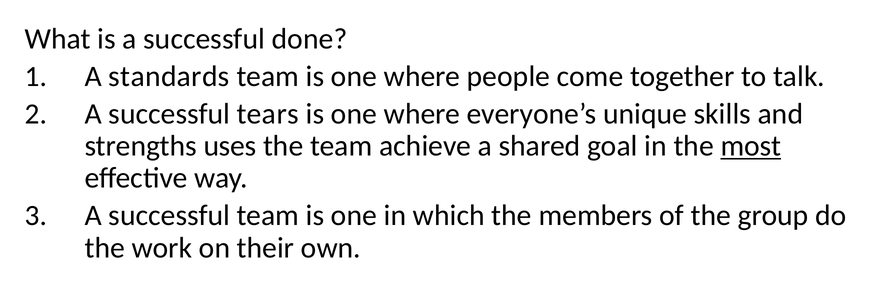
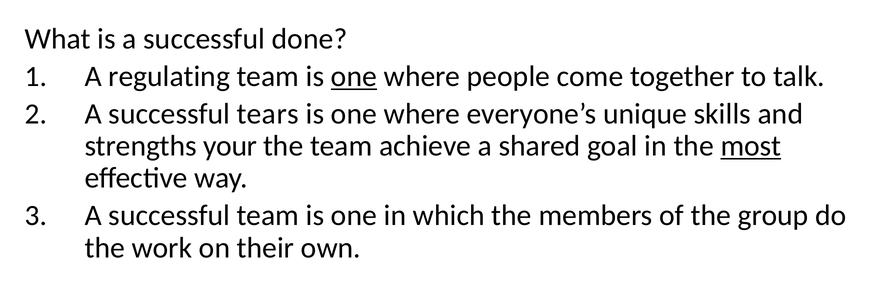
standards: standards -> regulating (169, 76)
one underline: none -> present (354, 76)
uses: uses -> your (230, 146)
